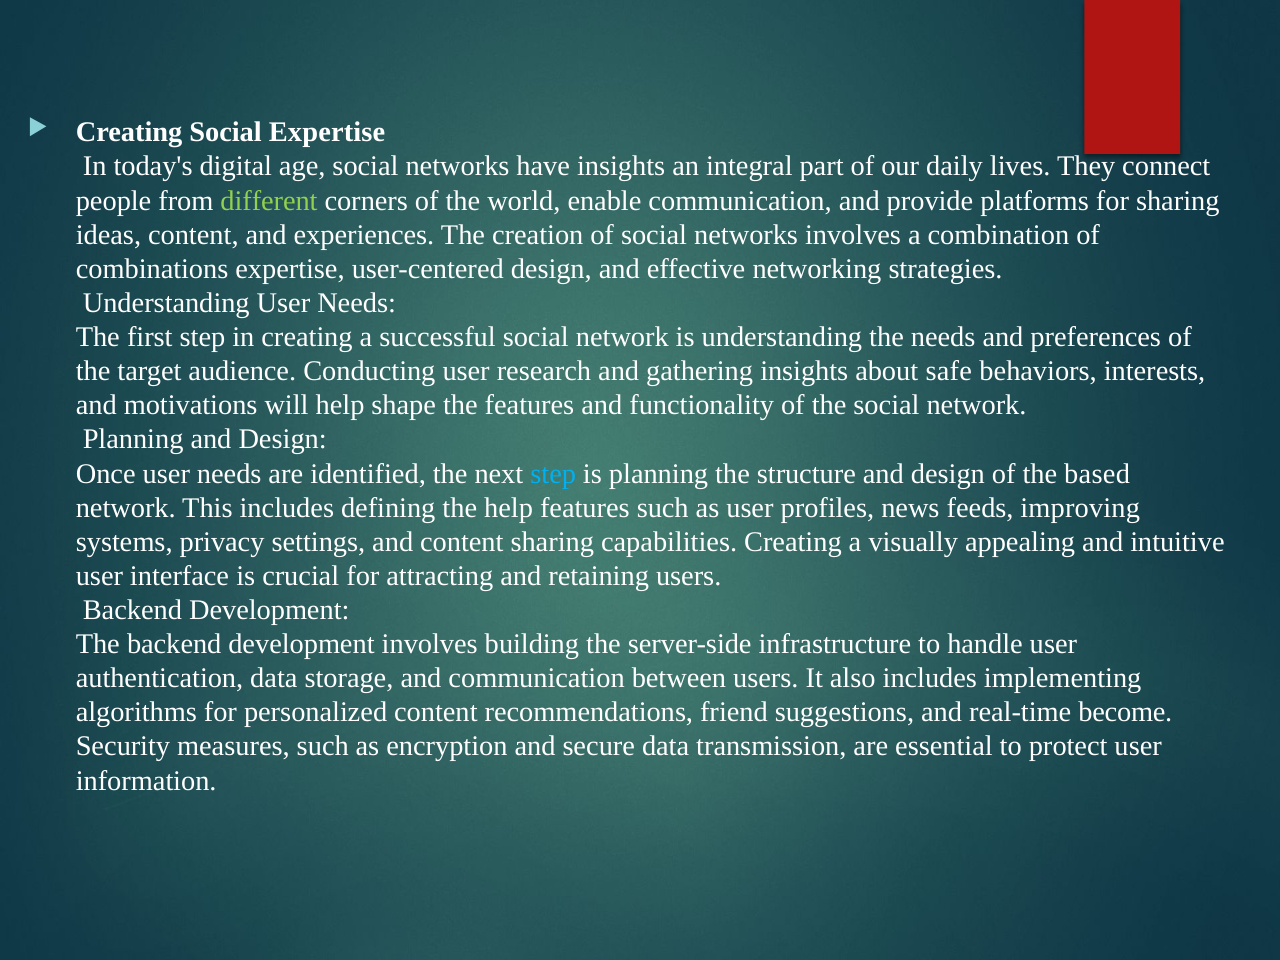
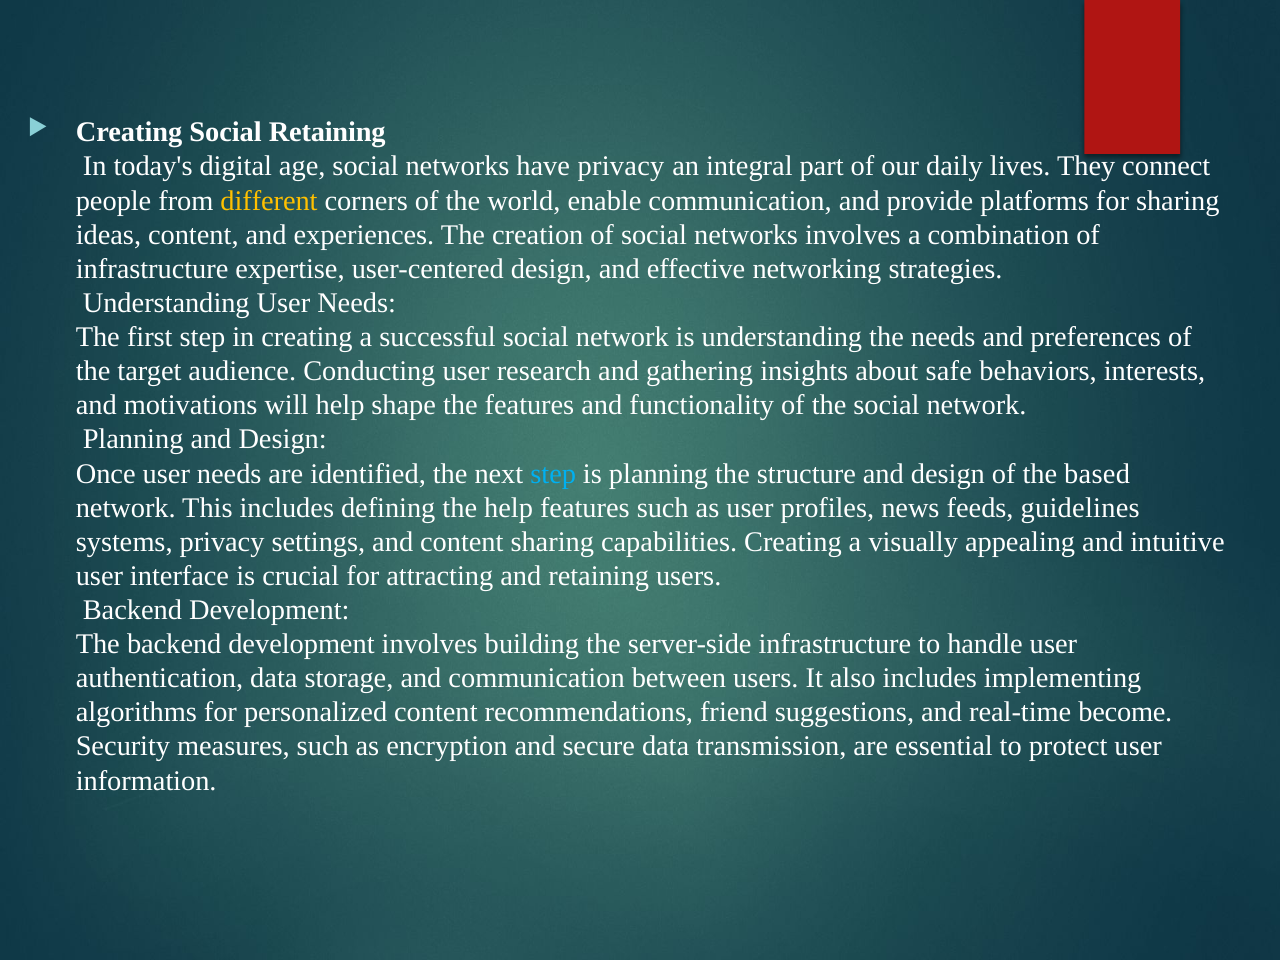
Social Expertise: Expertise -> Retaining (327, 132)
have insights: insights -> privacy (621, 167)
different colour: light green -> yellow (269, 201)
combinations: combinations -> infrastructure (152, 269)
improving: improving -> guidelines (1080, 508)
